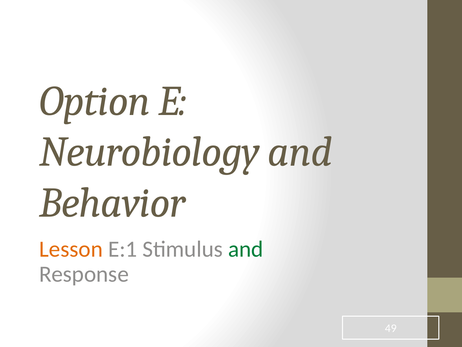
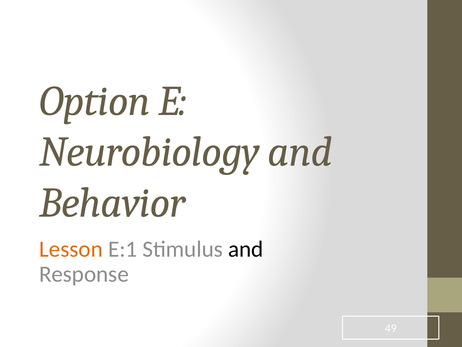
and colour: green -> black (246, 249)
